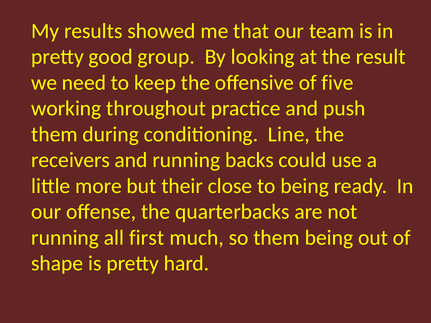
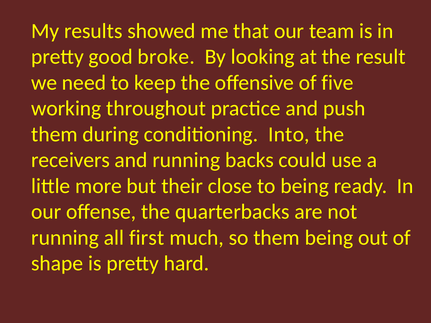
group: group -> broke (166, 57)
Line: Line -> Into (289, 134)
